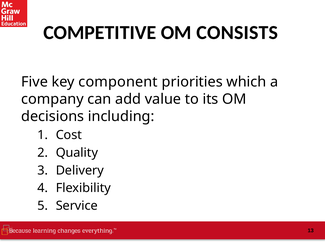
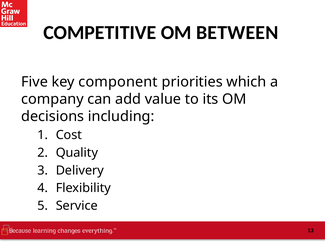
CONSISTS: CONSISTS -> BETWEEN (237, 33)
